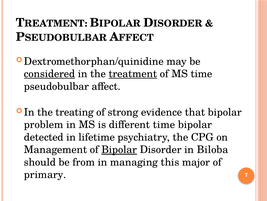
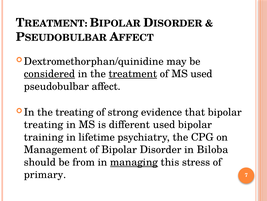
MS time: time -> used (202, 74)
problem: problem -> treating (44, 124)
different time: time -> used (164, 124)
detected: detected -> training (44, 137)
Bipolar underline: present -> none (119, 149)
managing underline: none -> present (134, 162)
major: major -> stress (196, 162)
